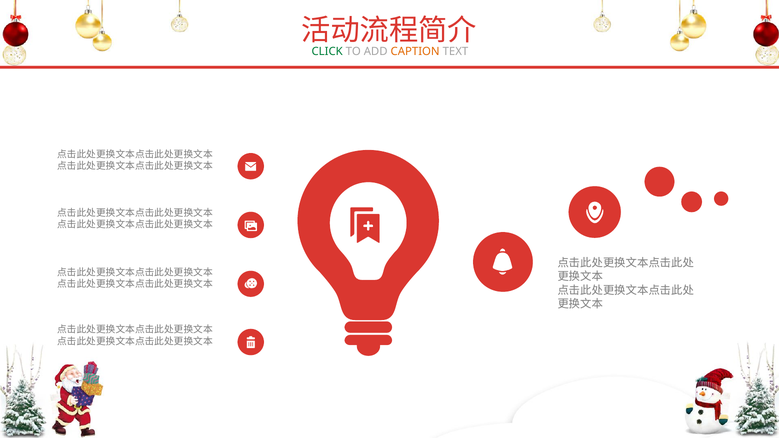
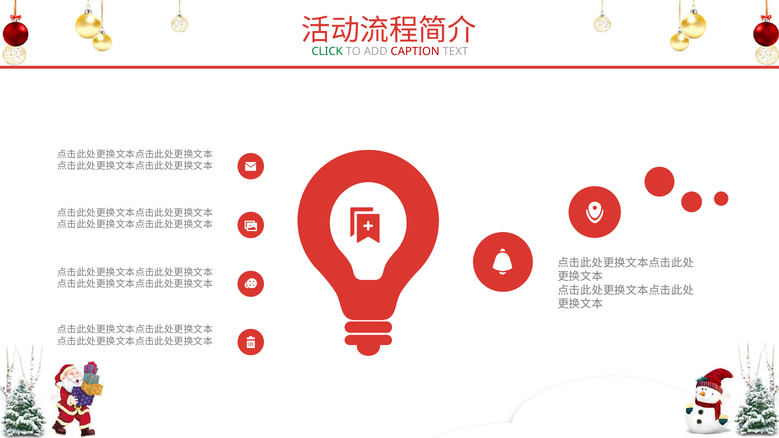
CAPTION colour: orange -> red (415, 52)
